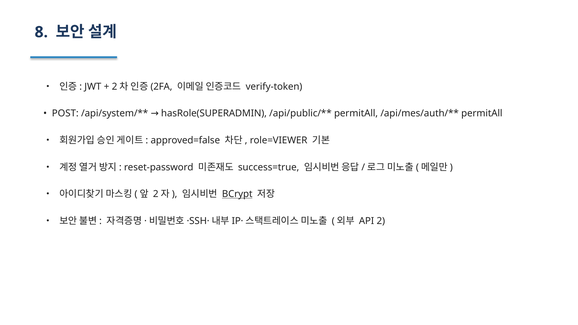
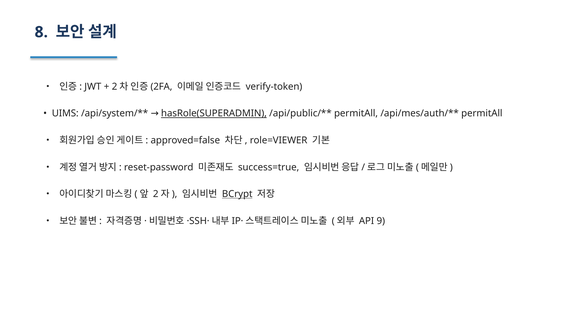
POST: POST -> UIMS (65, 113)
hasRole(SUPERADMIN underline: none -> present (214, 113)
2: 2 -> 9 (381, 221)
